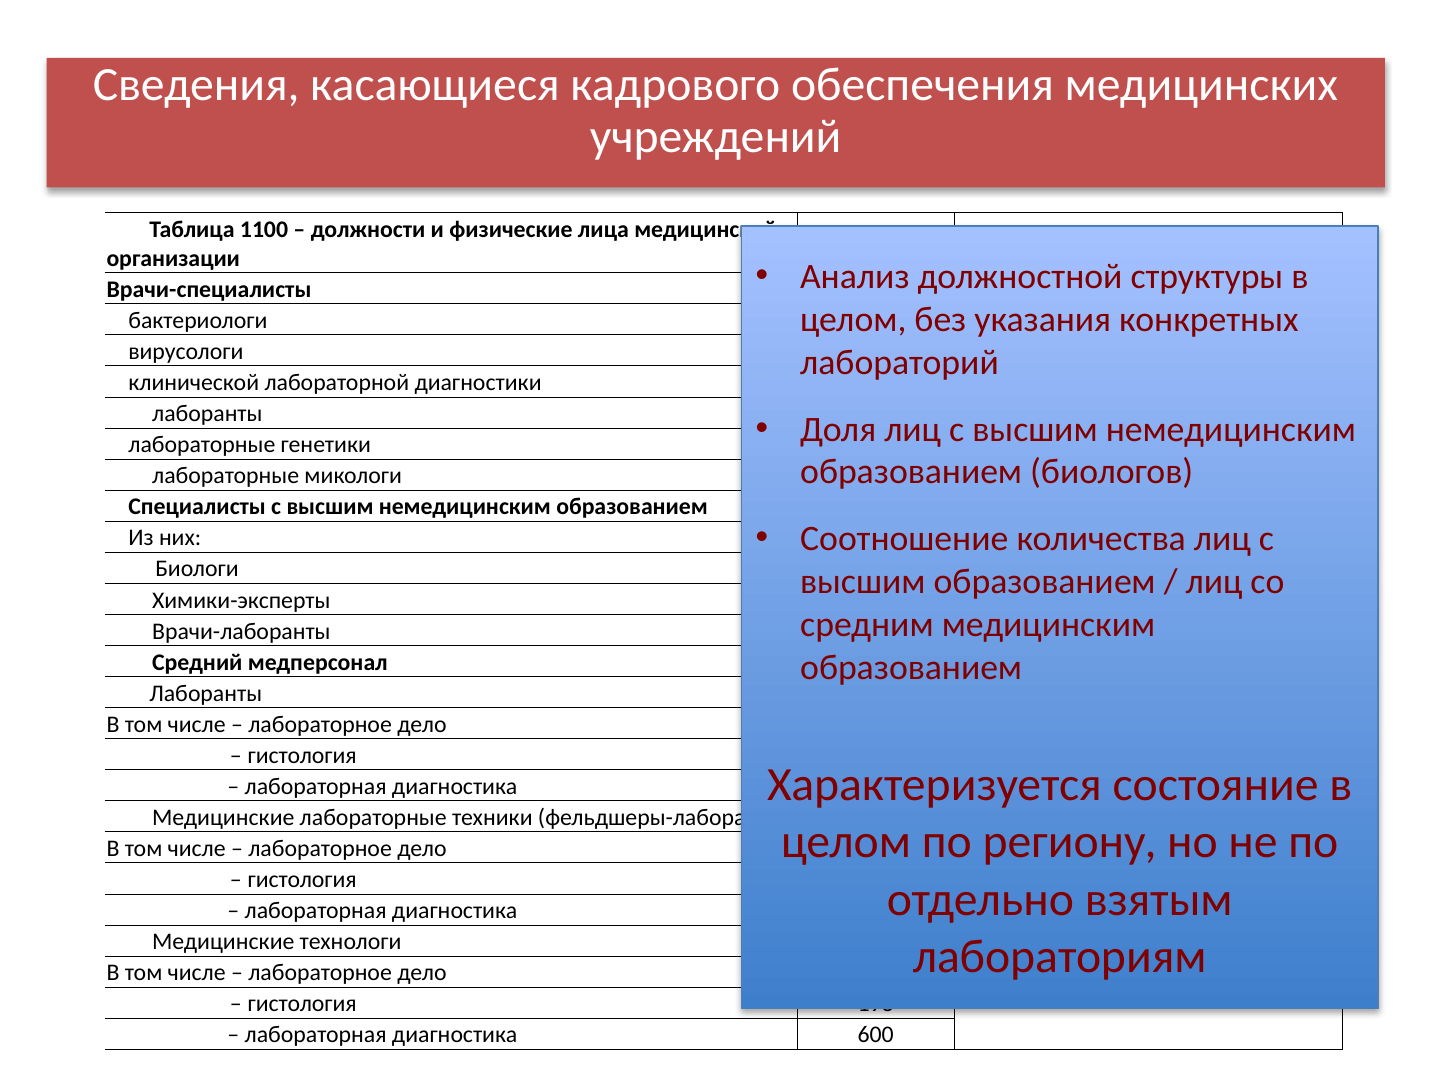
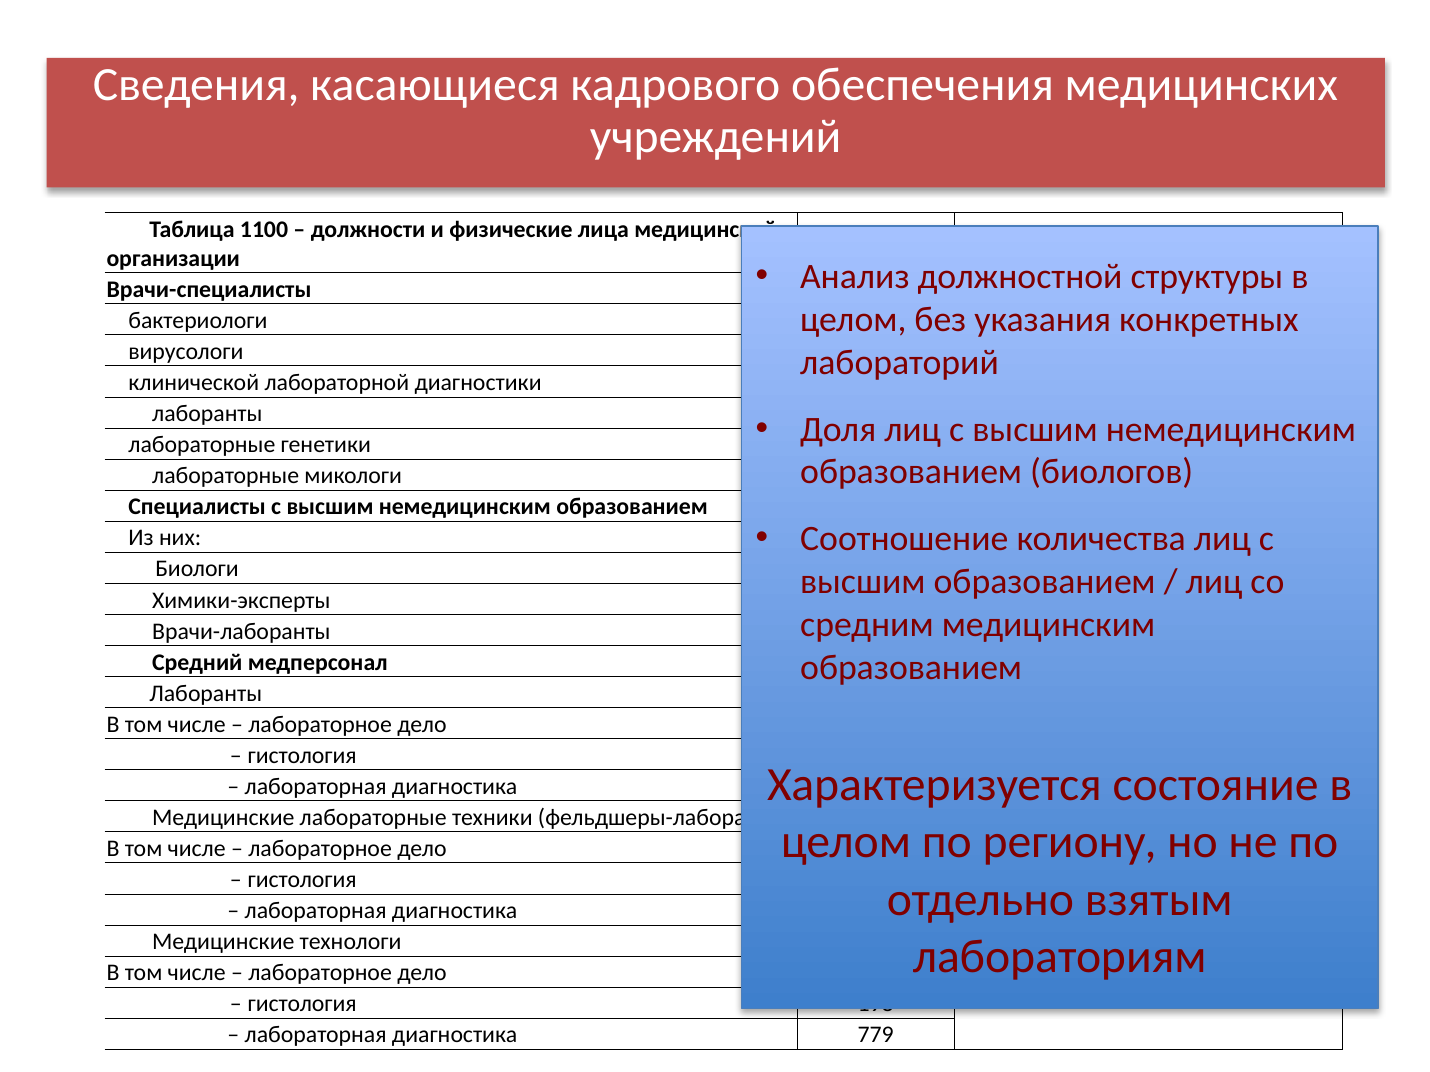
600: 600 -> 779 (876, 1035)
